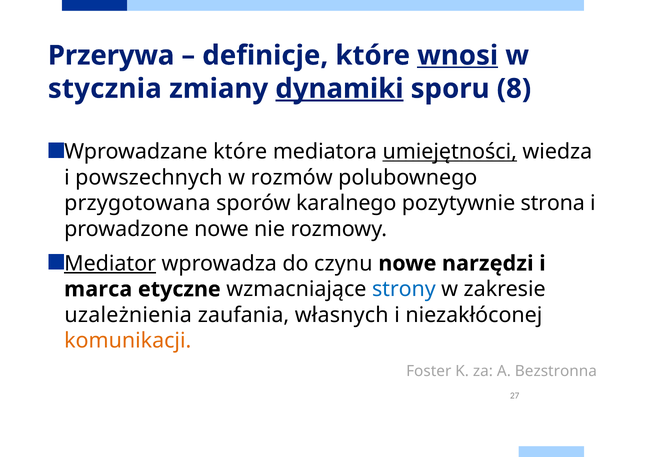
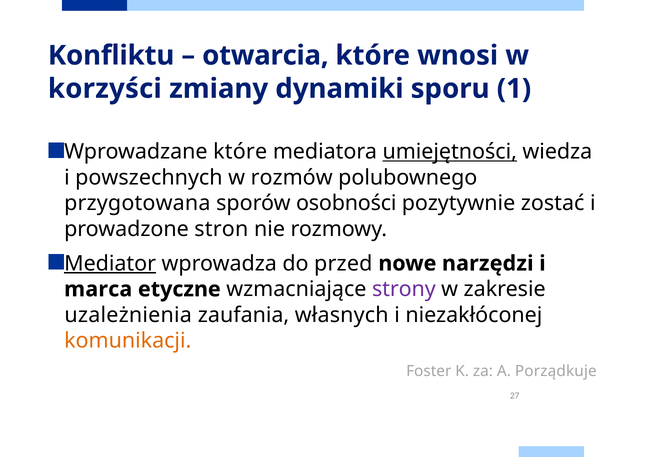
Przerywa: Przerywa -> Konfliktu (111, 55)
definicje: definicje -> otwarcia (265, 55)
wnosi underline: present -> none (458, 55)
stycznia: stycznia -> korzyści (105, 89)
dynamiki underline: present -> none (339, 89)
8: 8 -> 1 (514, 89)
karalnego: karalnego -> osobności (346, 203)
strona: strona -> zostać (553, 203)
prowadzone nowe: nowe -> stron (221, 229)
czynu: czynu -> przed (343, 263)
strony colour: blue -> purple (404, 289)
Bezstronna: Bezstronna -> Porządkuje (556, 371)
